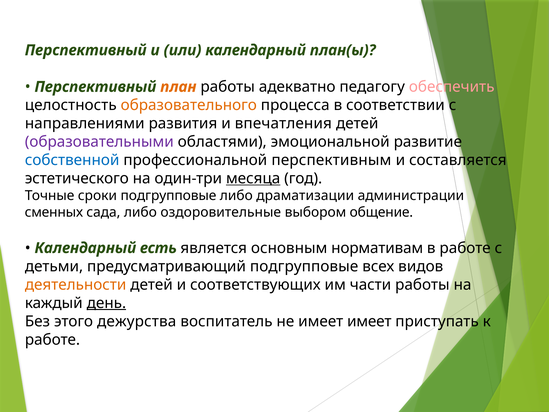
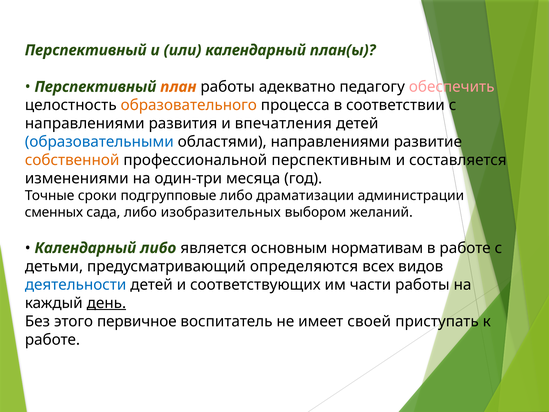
образовательными colour: purple -> blue (99, 142)
областями эмоциональной: эмоциональной -> направлениями (330, 142)
собственной colour: blue -> orange (72, 160)
эстетического: эстетического -> изменениями (77, 178)
месяца underline: present -> none (253, 178)
оздоровительные: оздоровительные -> изобразительных (221, 212)
общение: общение -> желаний (381, 212)
Календарный есть: есть -> либо (158, 248)
предусматривающий подгрупповые: подгрупповые -> определяются (304, 266)
деятельности colour: orange -> blue (76, 285)
дежурства: дежурства -> первичное (137, 321)
имеет имеет: имеет -> своей (369, 321)
